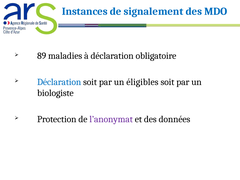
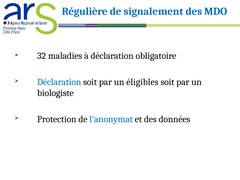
Instances: Instances -> Régulière (85, 11)
89: 89 -> 32 (42, 56)
l’anonymat colour: purple -> blue (111, 119)
